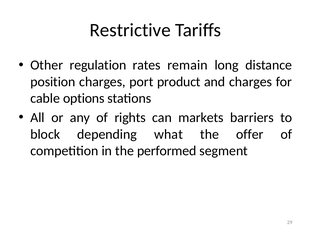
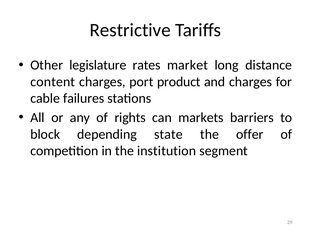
regulation: regulation -> legislature (98, 65)
remain: remain -> market (187, 65)
position: position -> content (53, 82)
options: options -> failures (84, 98)
what: what -> state (168, 134)
performed: performed -> institution (167, 151)
